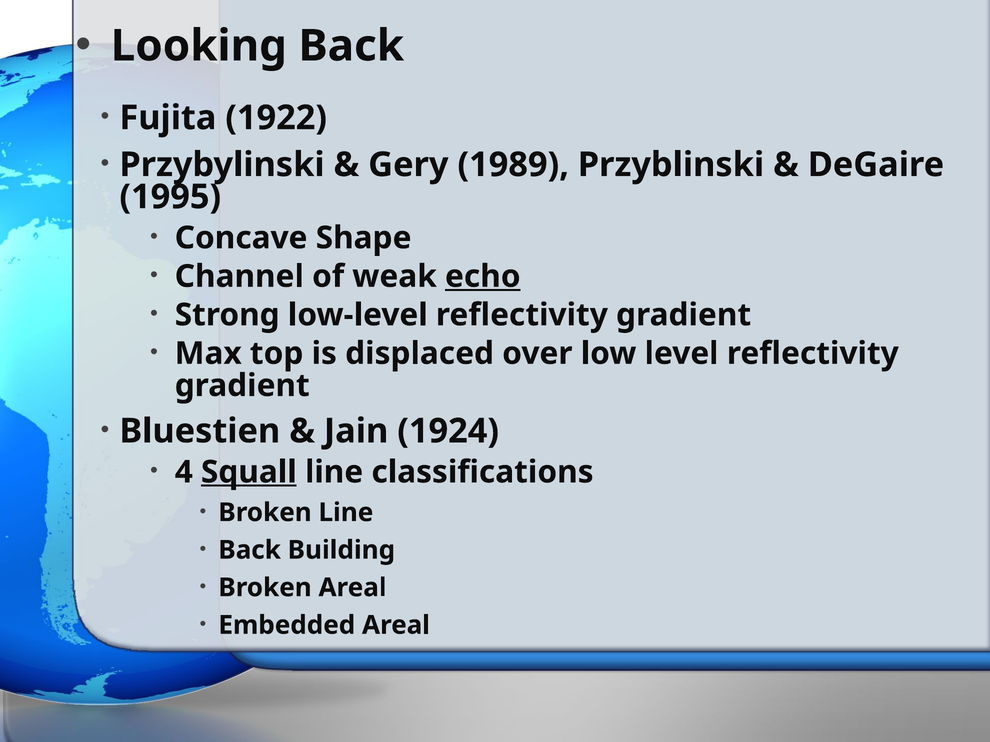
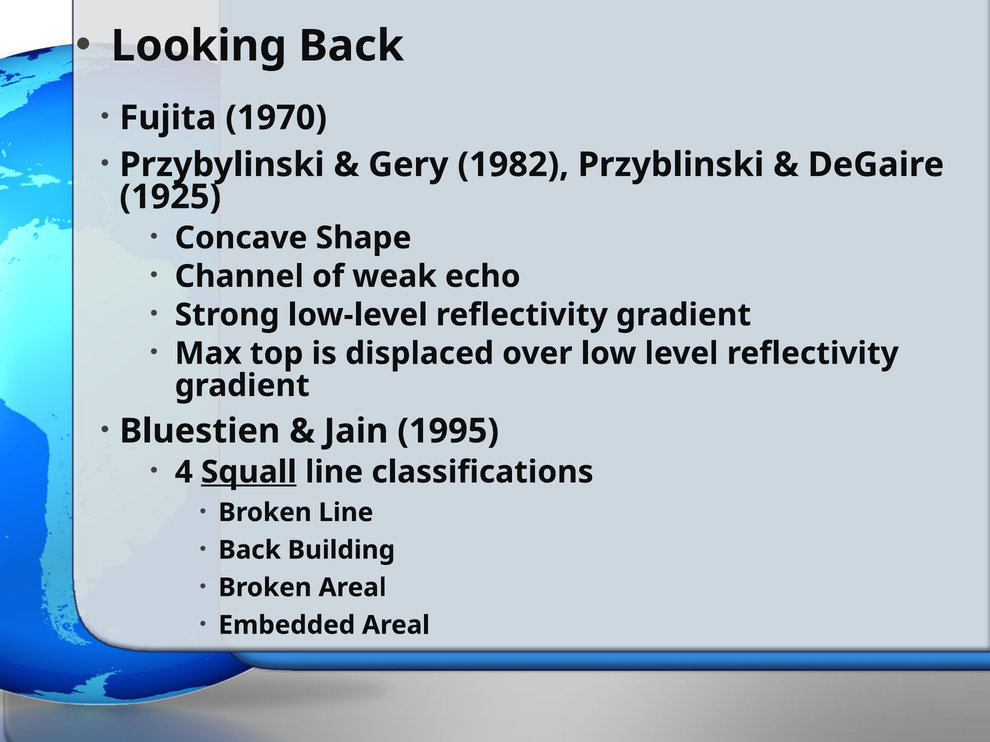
1922: 1922 -> 1970 (276, 118)
1989: 1989 -> 1982 (513, 165)
1995: 1995 -> 1925 (170, 197)
echo underline: present -> none (483, 277)
1924: 1924 -> 1995 (448, 431)
